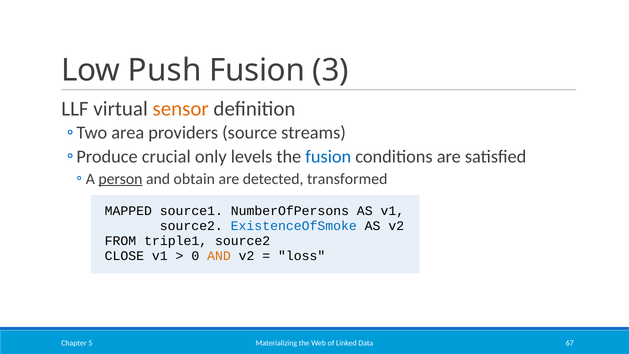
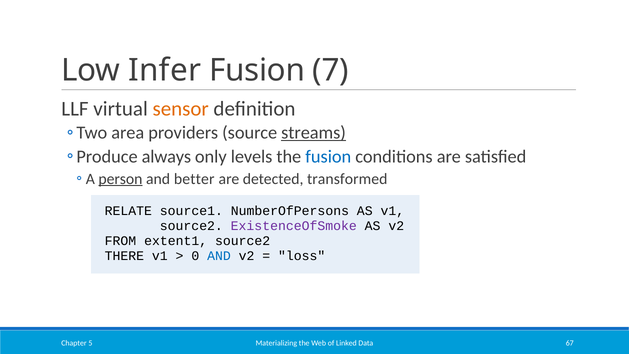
Push: Push -> Infer (165, 70)
3: 3 -> 7 (331, 70)
streams underline: none -> present (314, 133)
crucial: crucial -> always (166, 156)
obtain: obtain -> better (194, 179)
MAPPED: MAPPED -> RELATE (128, 211)
ExistenceOfSmoke colour: blue -> purple (294, 226)
triple1: triple1 -> extent1 (176, 241)
CLOSE: CLOSE -> THERE (124, 256)
AND colour: orange -> blue (219, 256)
